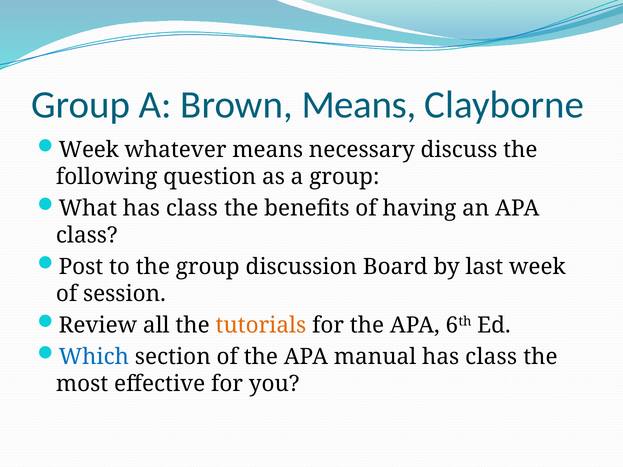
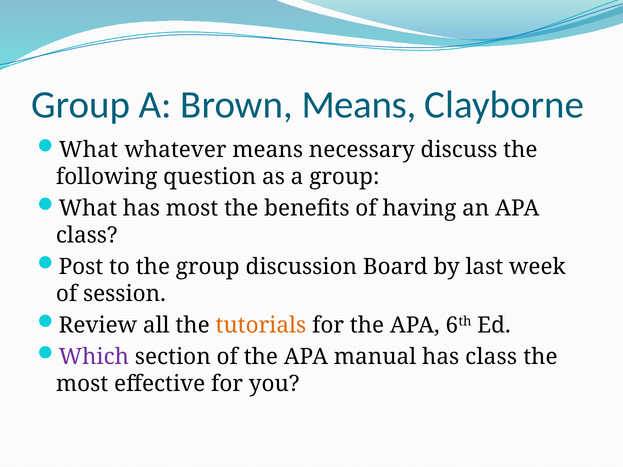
Week: Week -> What (89, 150)
What has class: class -> most (192, 208)
Which colour: blue -> purple (94, 357)
